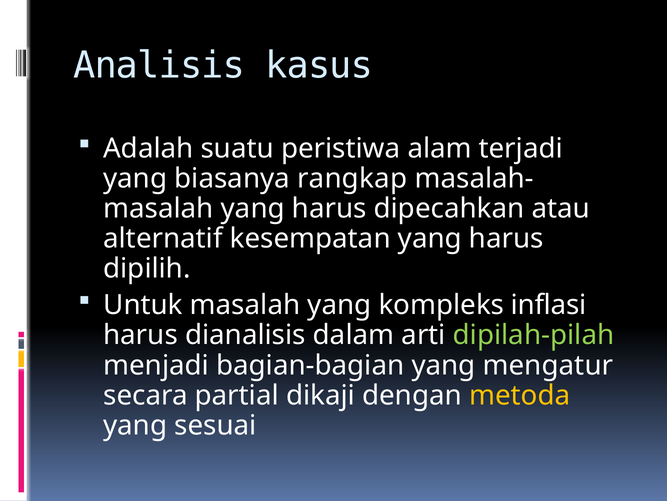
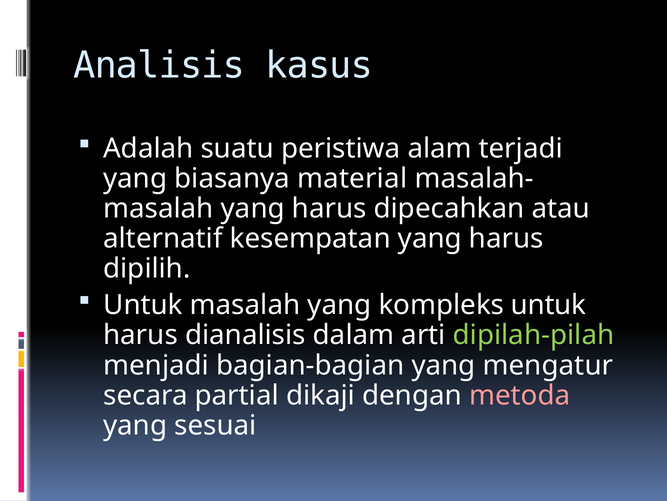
rangkap: rangkap -> material (352, 178)
kompleks inflasi: inflasi -> untuk (549, 305)
metoda colour: yellow -> pink (520, 395)
